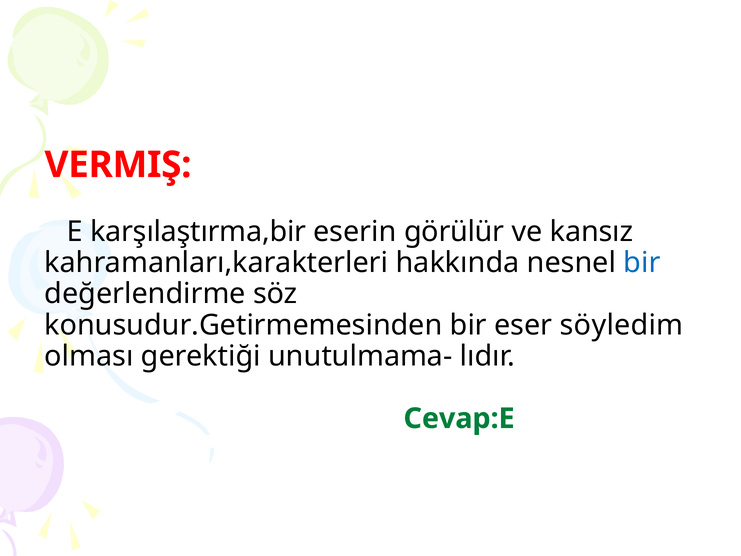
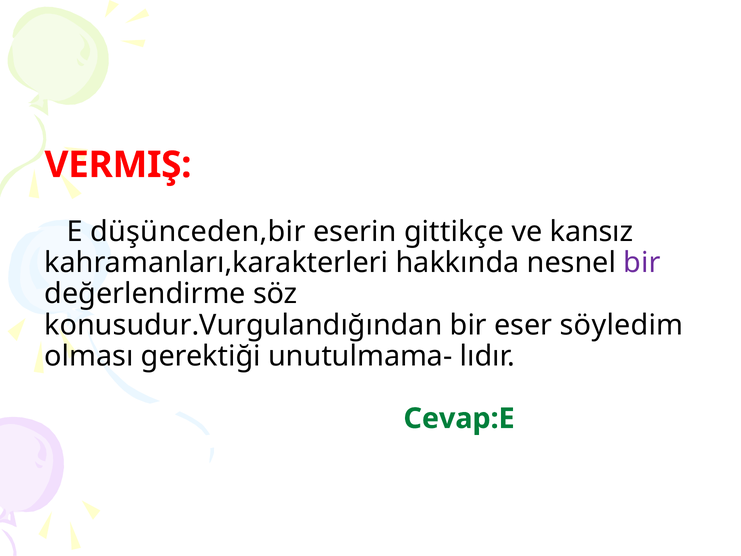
karşılaştırma,bir: karşılaştırma,bir -> düşünceden,bir (198, 232)
görülür: görülür -> gittikçe (454, 232)
bir colour: blue -> purple (642, 263)
konusudur.Getirmemesinden: konusudur.Getirmemesinden -> konusudur.Vurgulandığından (243, 325)
